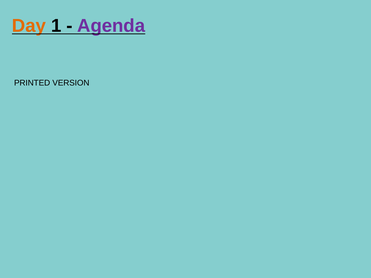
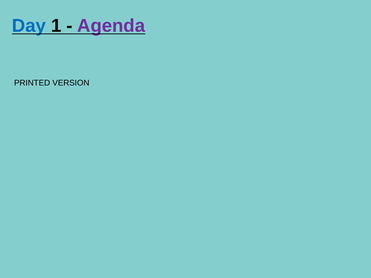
Day colour: orange -> blue (29, 26)
